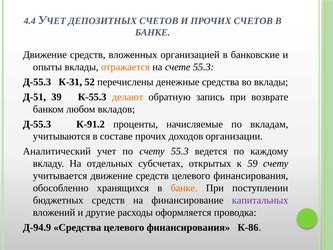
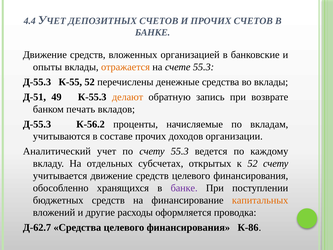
К-31: К-31 -> К-55 (70, 82)
39: 39 -> 49 (57, 97)
любом: любом -> печать (81, 109)
К-91.2: К-91.2 -> К-56.2 (91, 124)
к 59: 59 -> 52 (253, 163)
банке colour: orange -> purple (184, 188)
капитальных colour: purple -> orange (260, 200)
Д-94.9: Д-94.9 -> Д-62.7 (37, 227)
